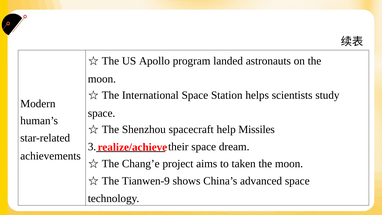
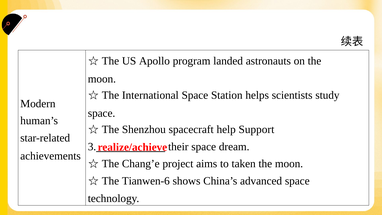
Missiles: Missiles -> Support (256, 129)
Tianwen-9: Tianwen-9 -> Tianwen-6 (146, 181)
